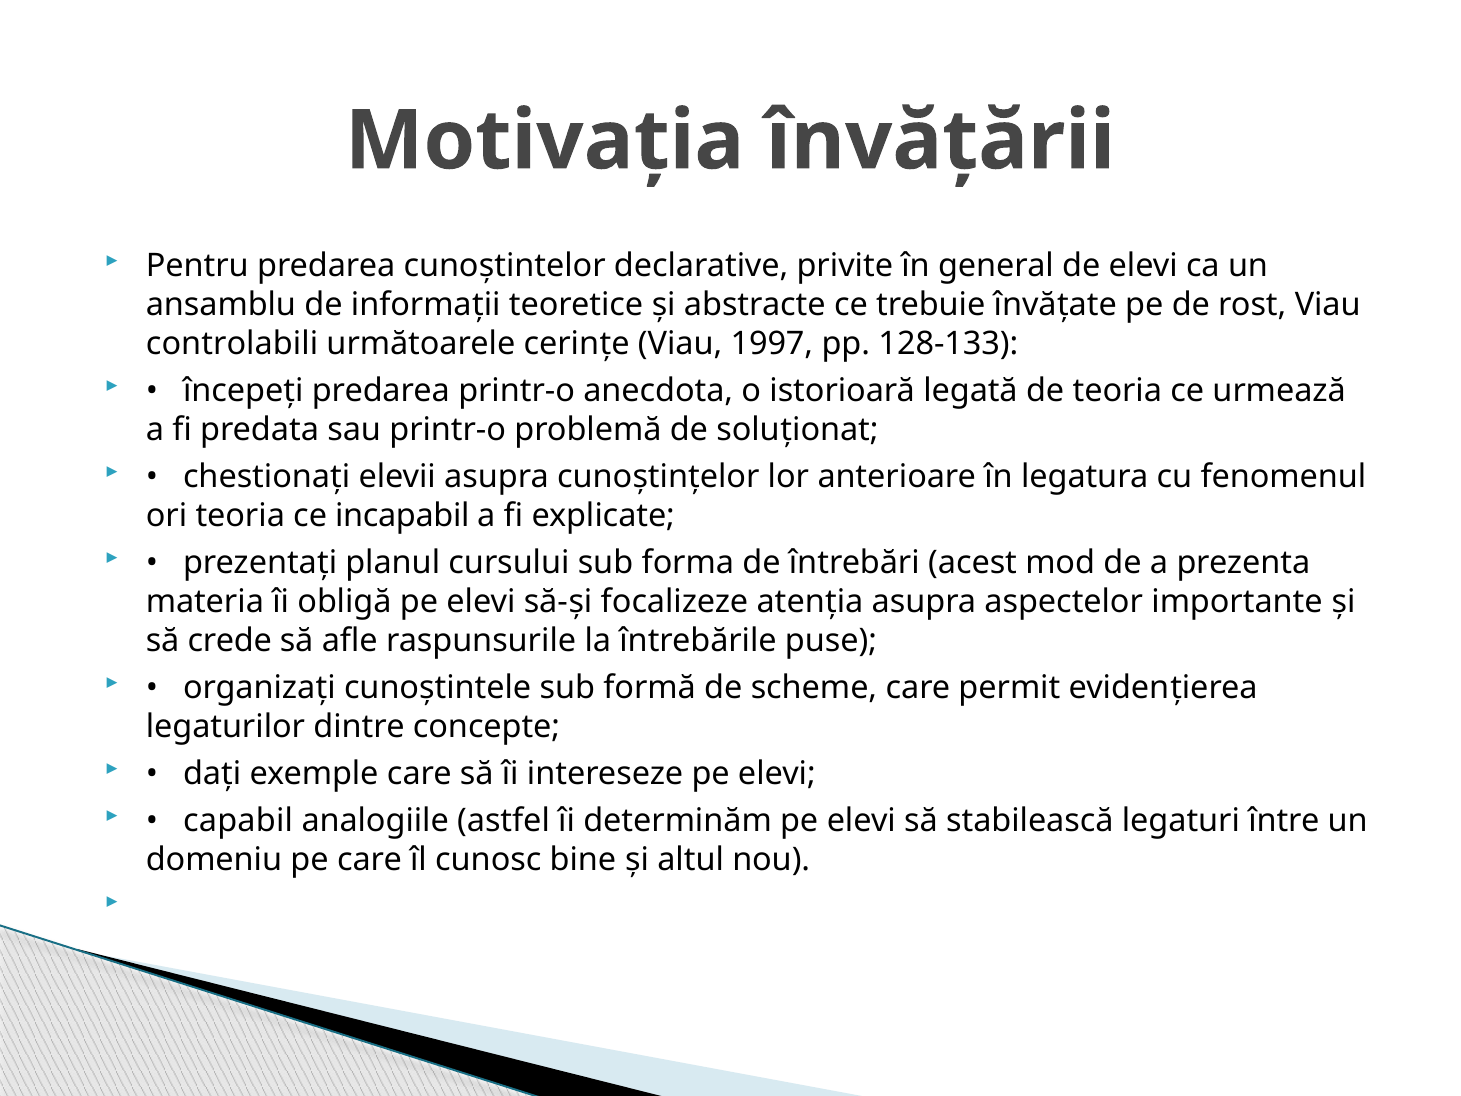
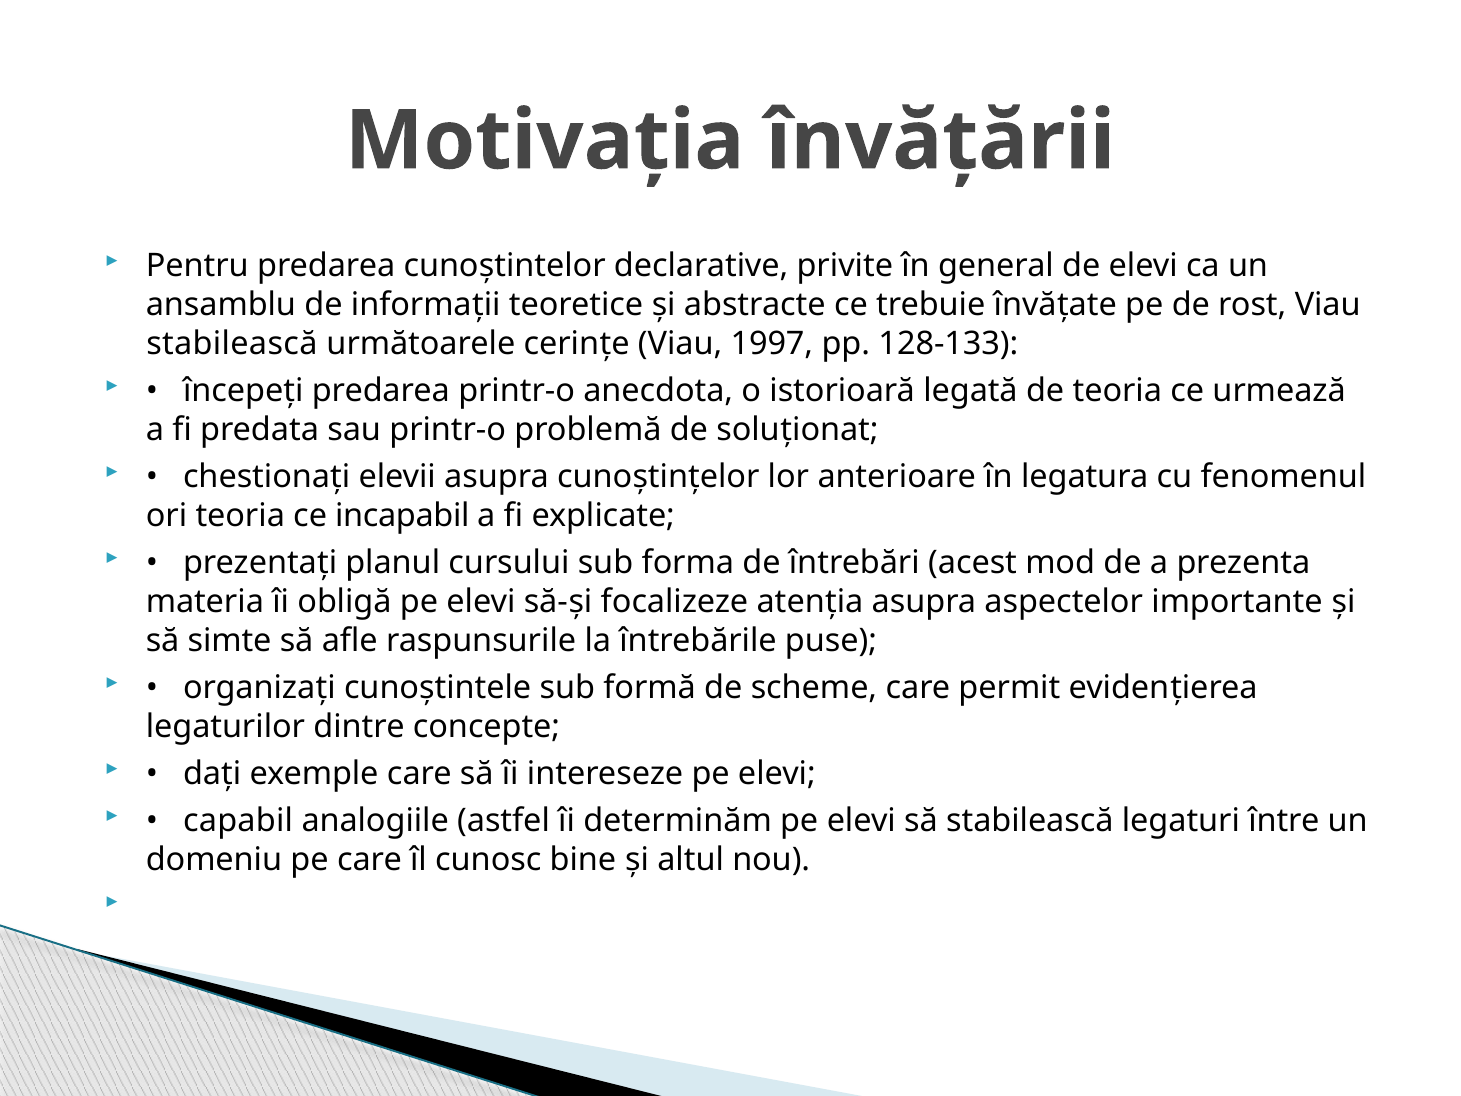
controlabili: controlabili -> stabilească (232, 343)
crede: crede -> simte (230, 640)
